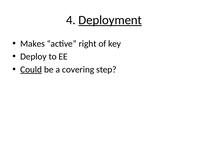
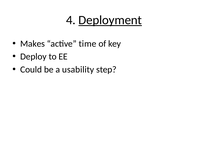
right: right -> time (88, 44)
Could underline: present -> none (31, 70)
covering: covering -> usability (78, 70)
